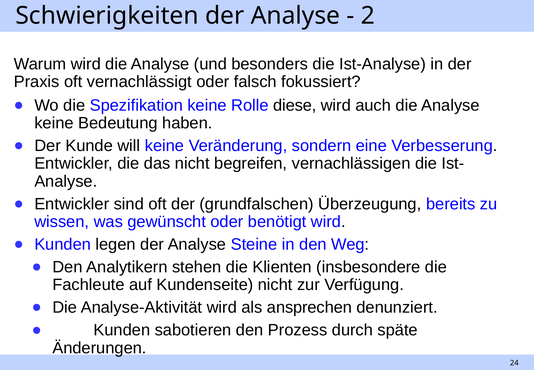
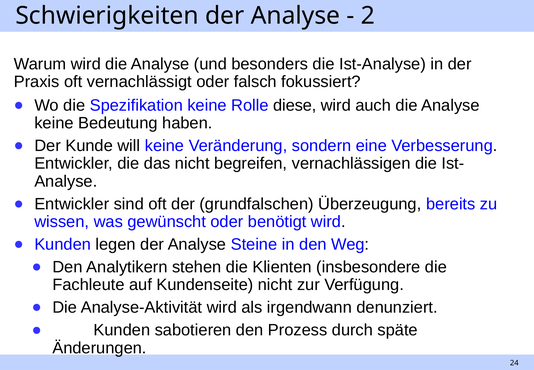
ansprechen: ansprechen -> irgendwann (309, 307)
